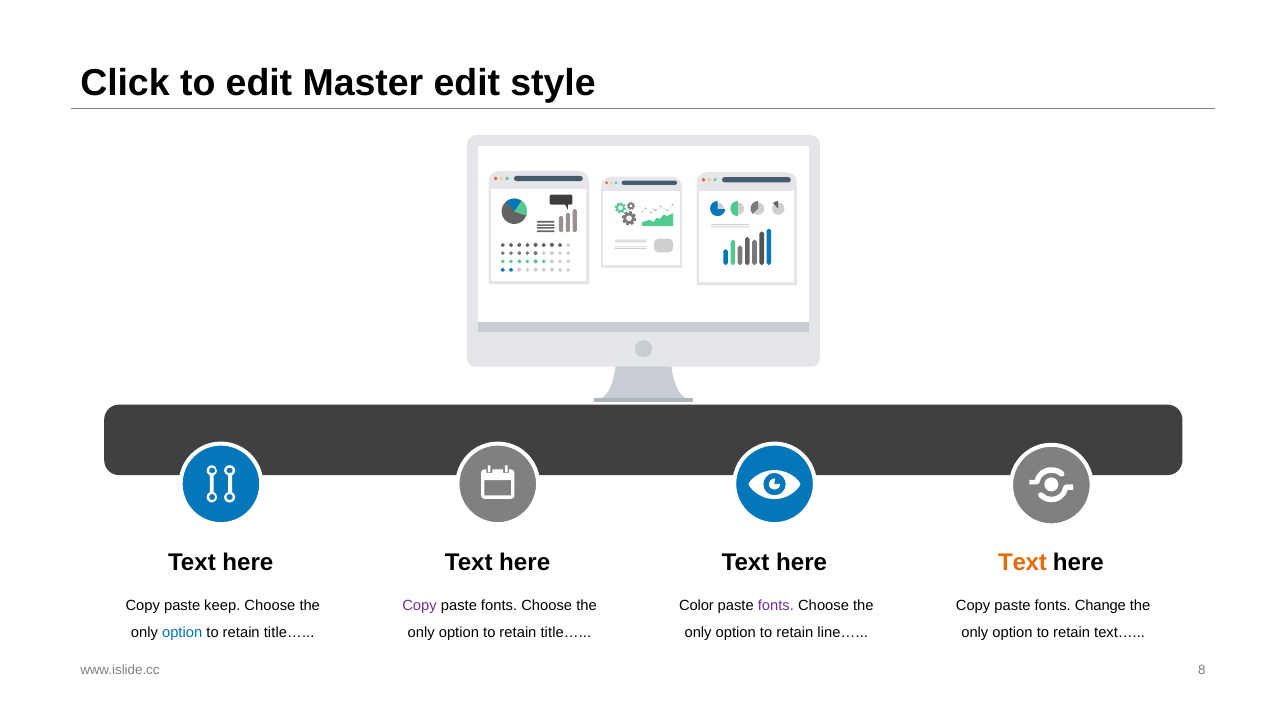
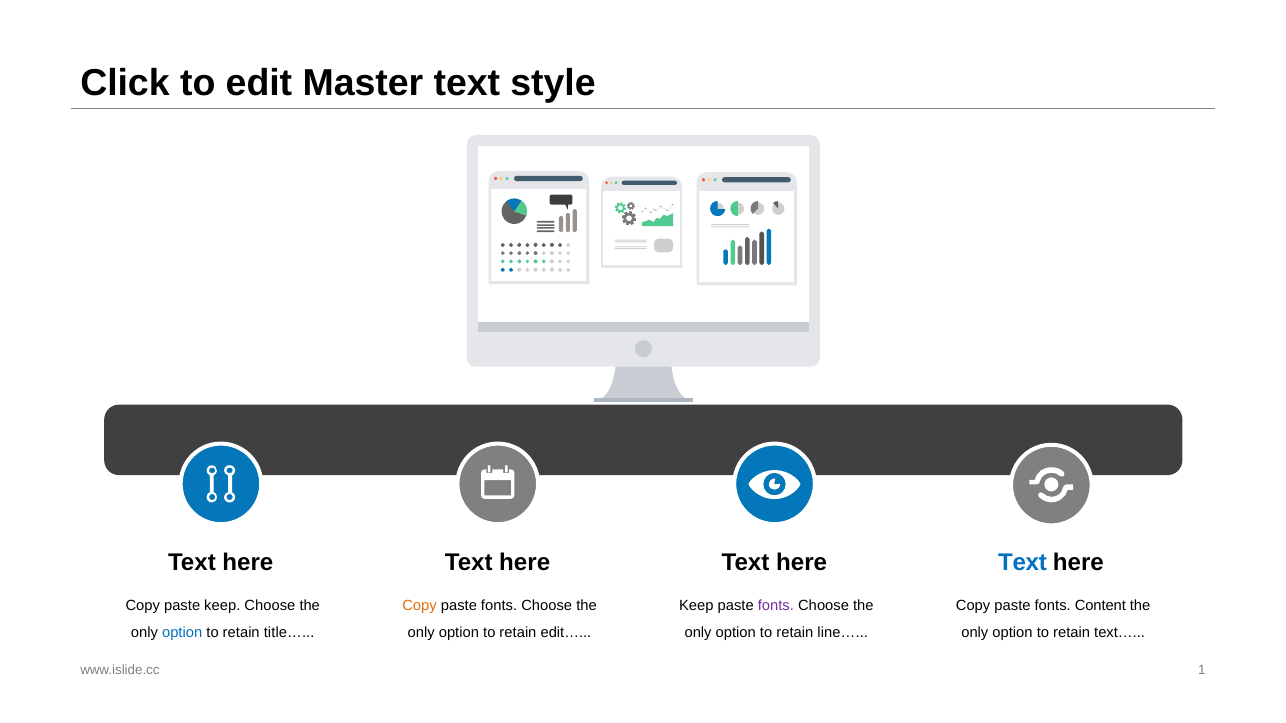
Master edit: edit -> text (467, 83)
Text colour: orange -> blue (1022, 563)
Copy colour: purple -> orange (420, 606)
Color: Color -> Keep (696, 606)
Change: Change -> Content (1100, 606)
title…: title… -> edit… (566, 633)
8: 8 -> 1 (1202, 670)
